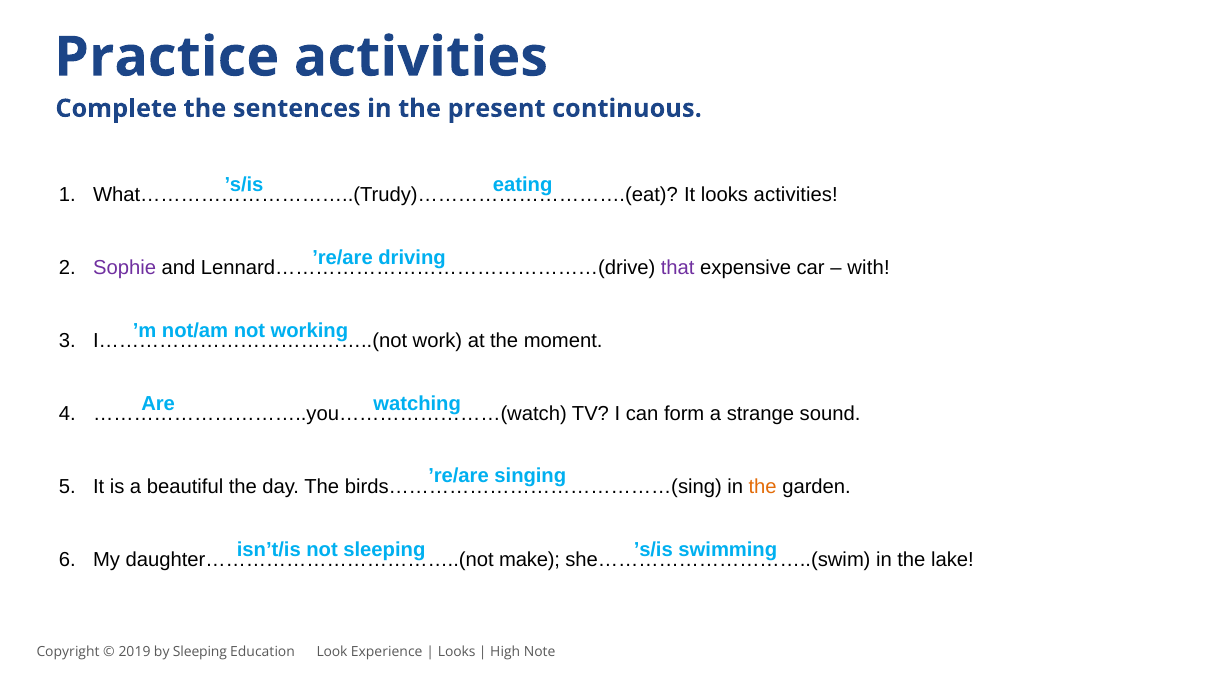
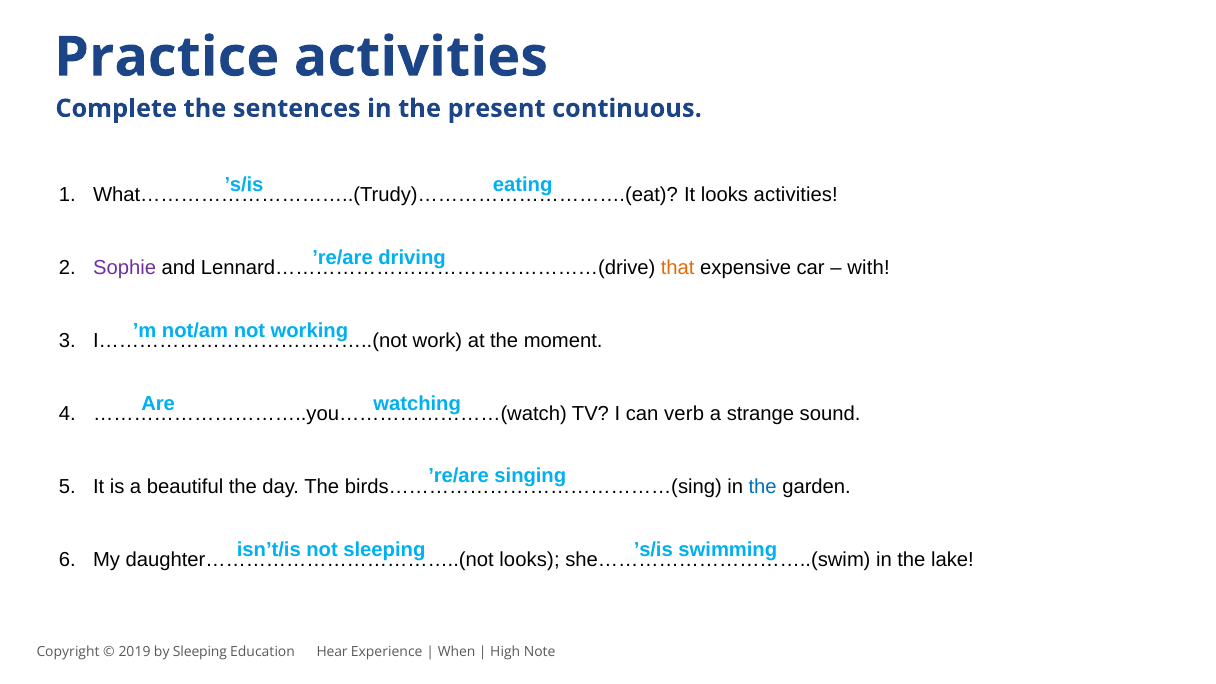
that colour: purple -> orange (678, 268)
form: form -> verb (684, 414)
the colour: orange -> blue (763, 487)
make: make -> looks (530, 560)
Look: Look -> Hear (332, 652)
Looks: Looks -> When (457, 652)
